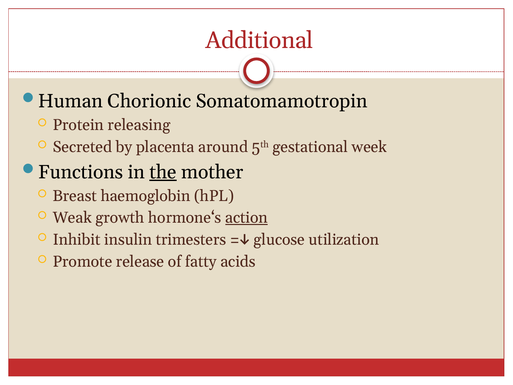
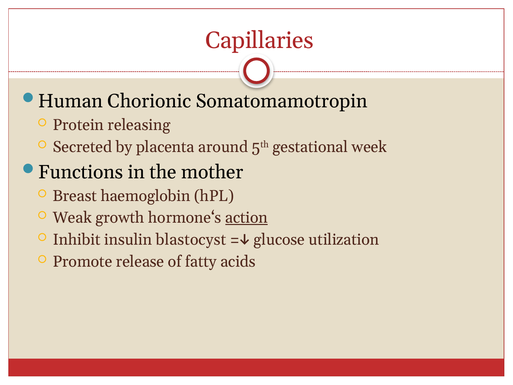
Additional: Additional -> Capillaries (259, 40)
the underline: present -> none (163, 172)
trimesters: trimesters -> blastocyst (191, 240)
